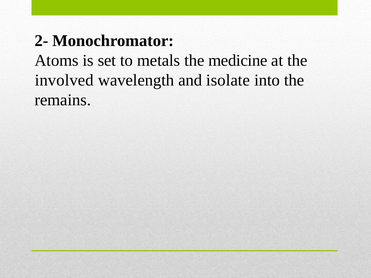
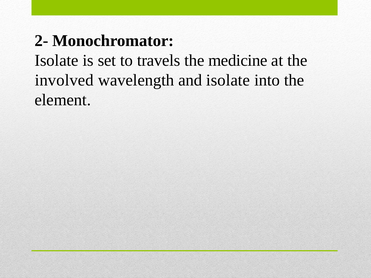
Atoms: Atoms -> Isolate (57, 60)
metals: metals -> travels (159, 60)
remains: remains -> element (63, 100)
